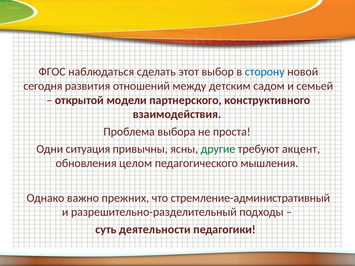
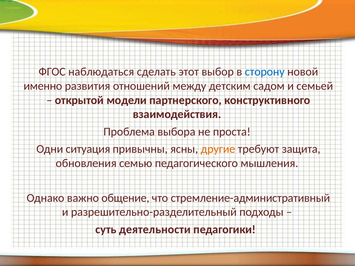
сегодня: сегодня -> именно (43, 86)
другие colour: green -> orange (218, 149)
акцент: акцент -> защита (301, 149)
целом: целом -> семью (136, 163)
прежних: прежних -> общение (125, 198)
